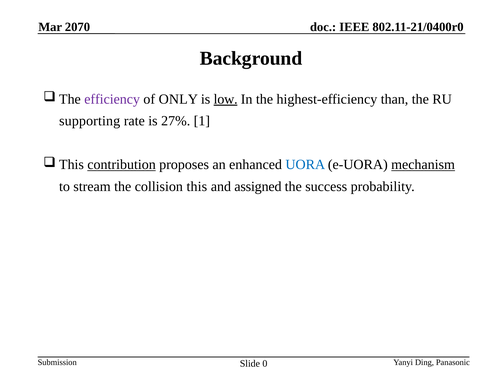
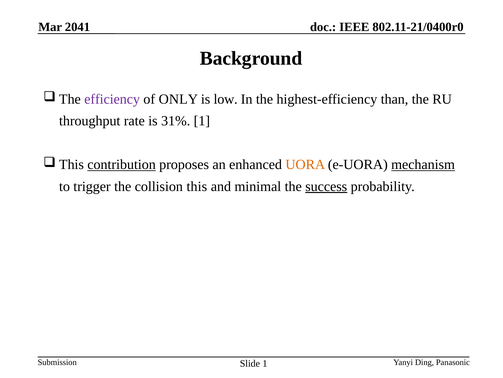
2070: 2070 -> 2041 (77, 27)
low underline: present -> none (226, 99)
supporting: supporting -> throughput (90, 121)
27%: 27% -> 31% (176, 121)
UORA colour: blue -> orange (305, 164)
stream: stream -> trigger (92, 186)
assigned: assigned -> minimal (258, 186)
success underline: none -> present (326, 186)
Slide 0: 0 -> 1 (265, 363)
